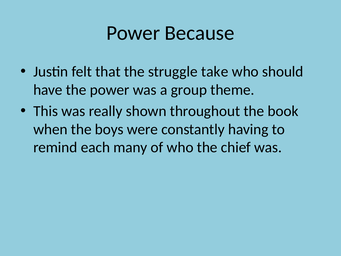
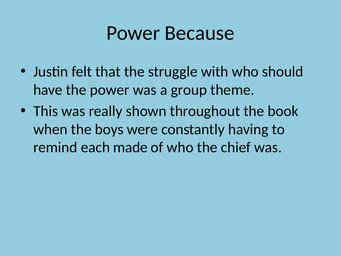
take: take -> with (215, 72)
many: many -> made (130, 147)
